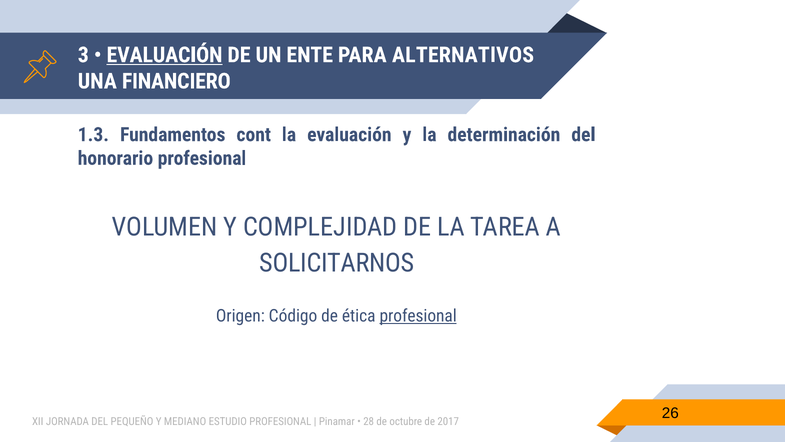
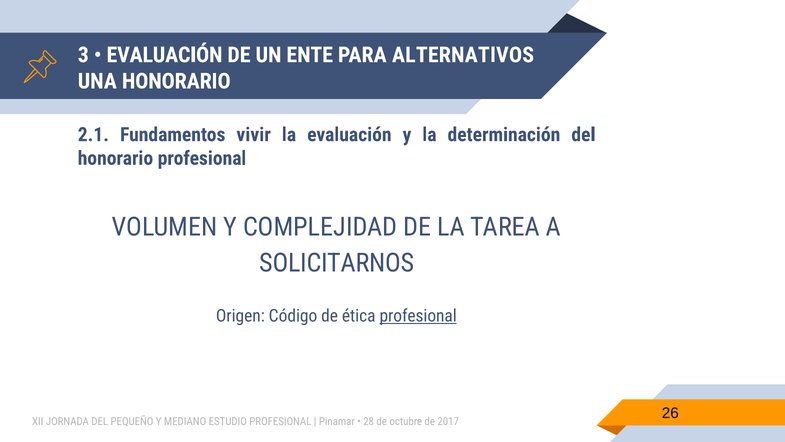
EVALUACIÓN underline: present -> none (165, 55)
UNA FINANCIERO: FINANCIERO -> HONORARIO (176, 81)
1.3: 1.3 -> 2.1 (93, 135)
cont: cont -> vivir (254, 135)
